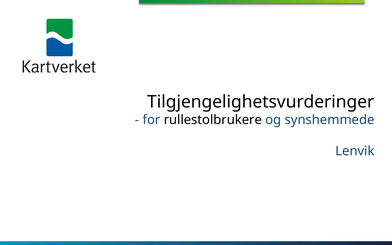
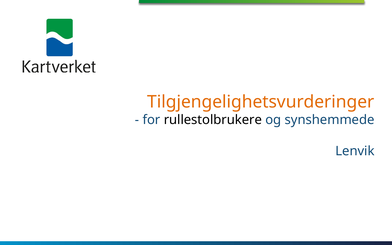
Tilgjengelighetsvurderinger colour: black -> orange (261, 102)
